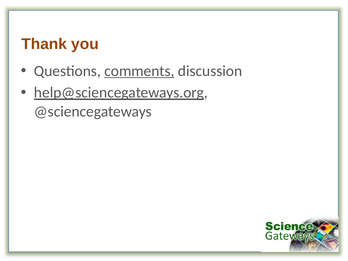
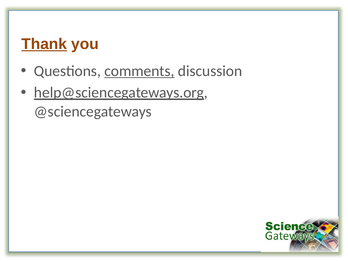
Thank underline: none -> present (44, 44)
